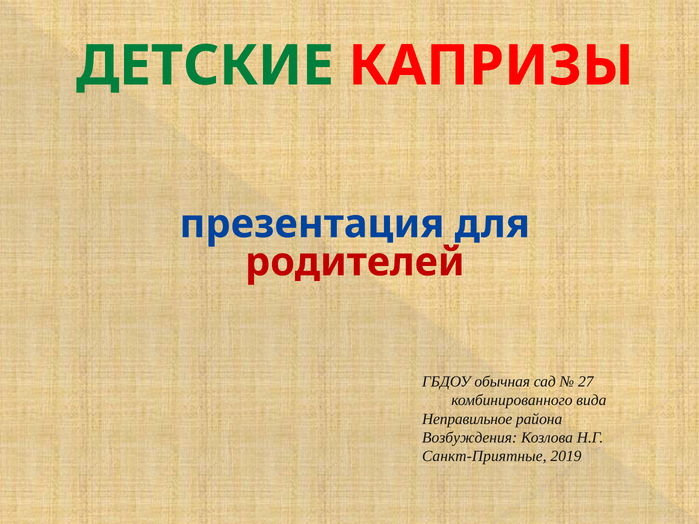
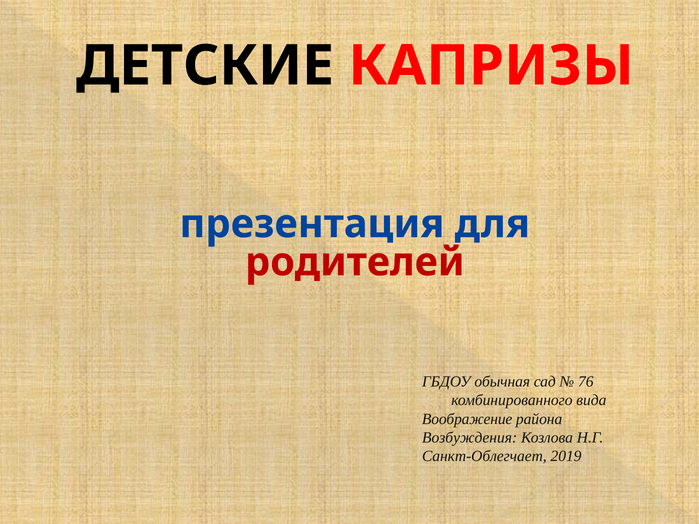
ДЕТСКИЕ colour: green -> black (205, 66)
27: 27 -> 76 (586, 382)
Неправильное: Неправильное -> Воображение (467, 419)
Санкт-Приятные: Санкт-Приятные -> Санкт-Облегчает (484, 456)
